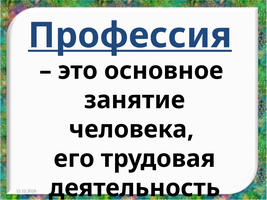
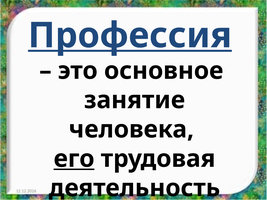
его underline: none -> present (74, 159)
